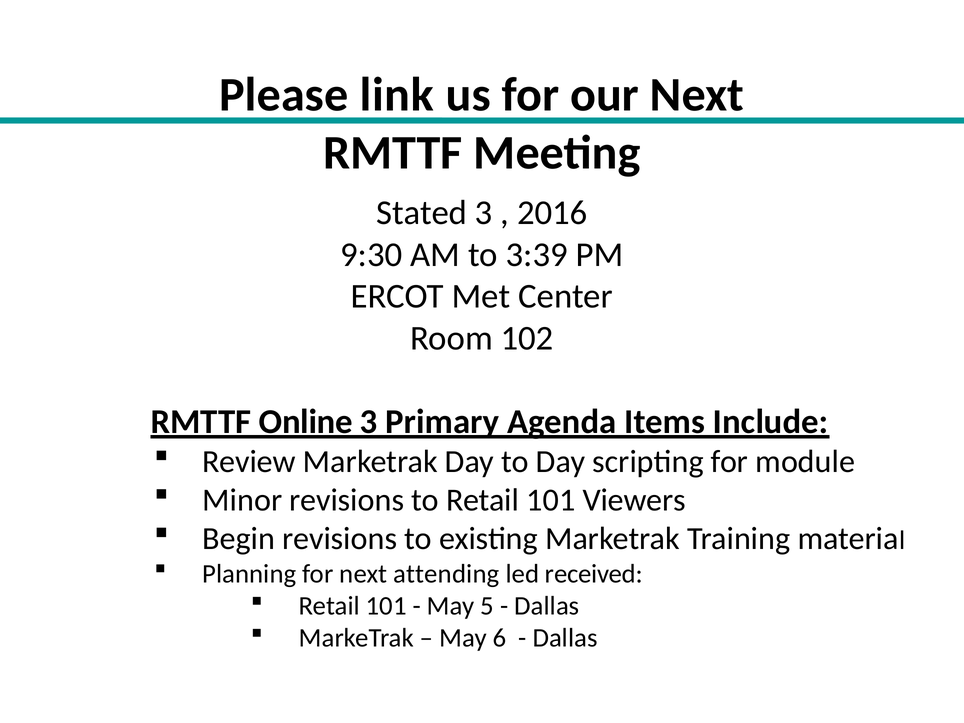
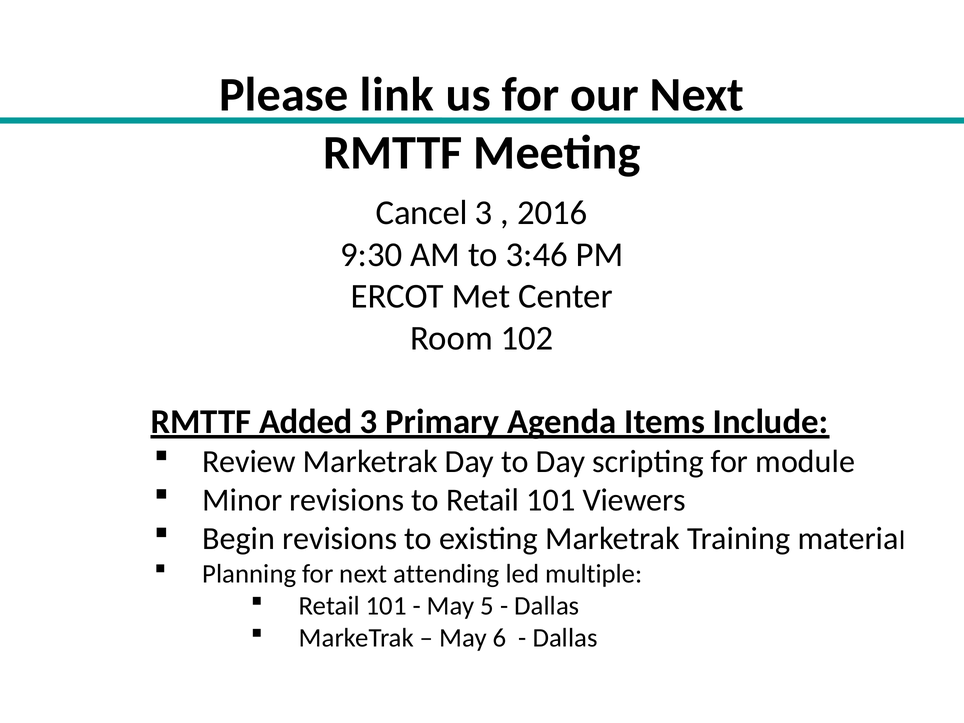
Stated: Stated -> Cancel (422, 213)
3:39: 3:39 -> 3:46 (537, 255)
Online: Online -> Added (306, 422)
received: received -> multiple (594, 574)
